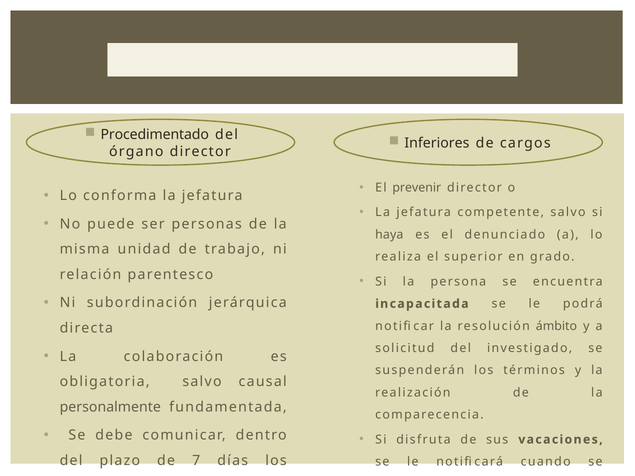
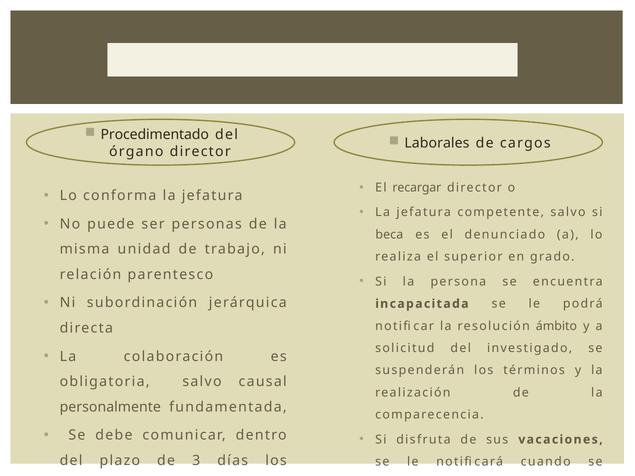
Inferiores: Inferiores -> Laborales (437, 143)
prevenir: prevenir -> recargar (417, 188)
haya: haya -> beca (389, 235)
7: 7 -> 3 (196, 461)
